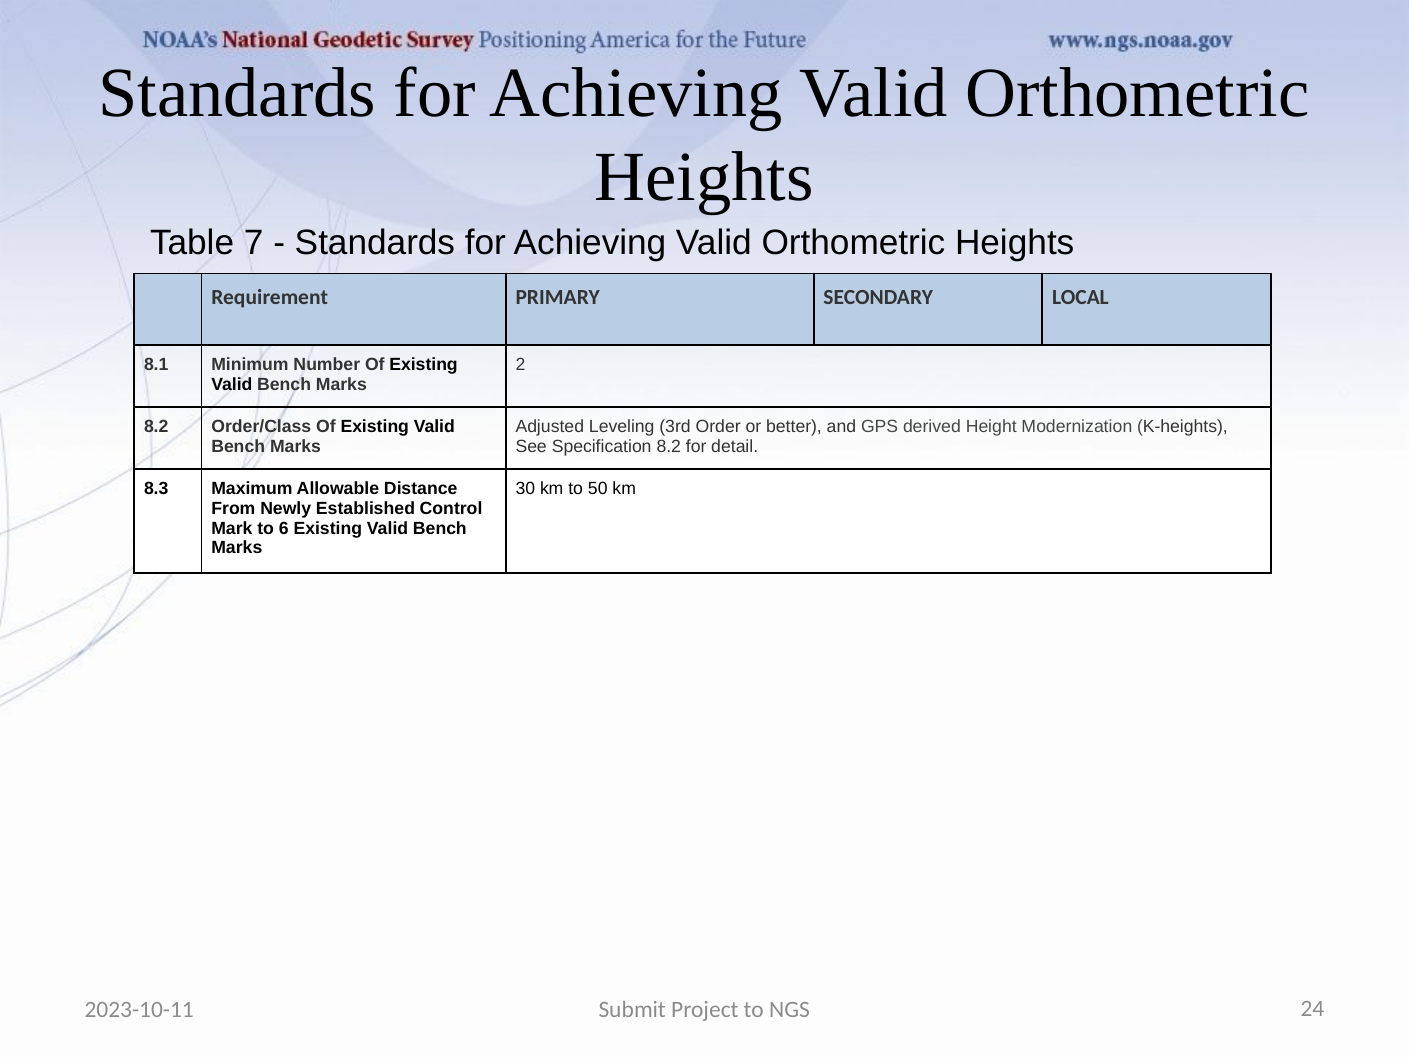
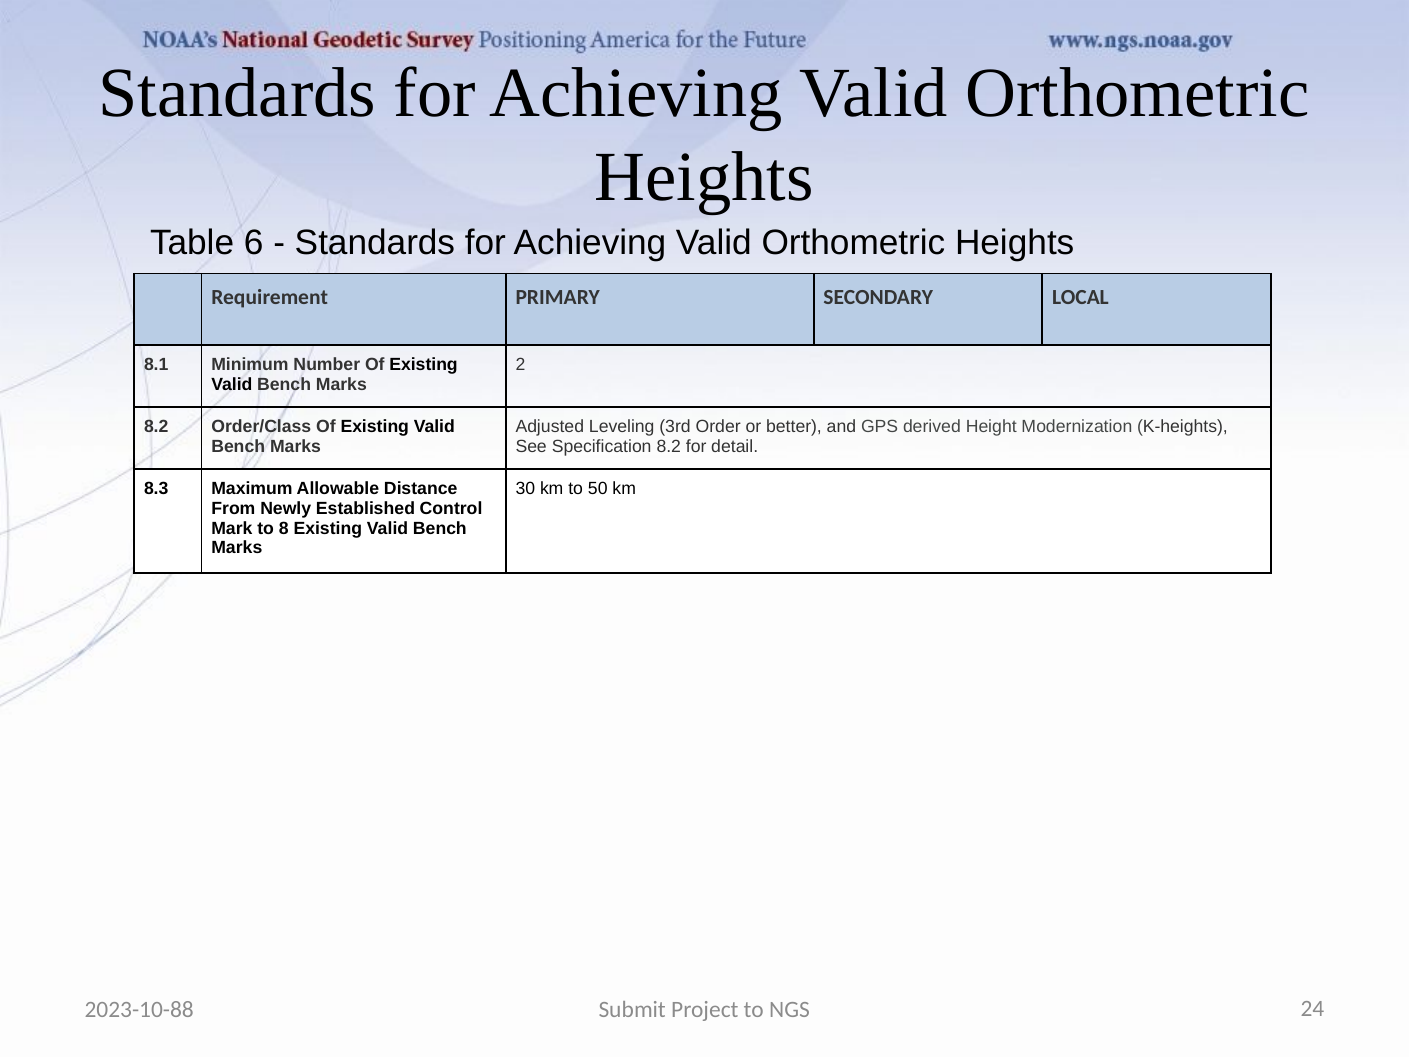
7: 7 -> 6 (254, 243)
6: 6 -> 8 (284, 528)
2023-10-11: 2023-10-11 -> 2023-10-88 (139, 1009)
